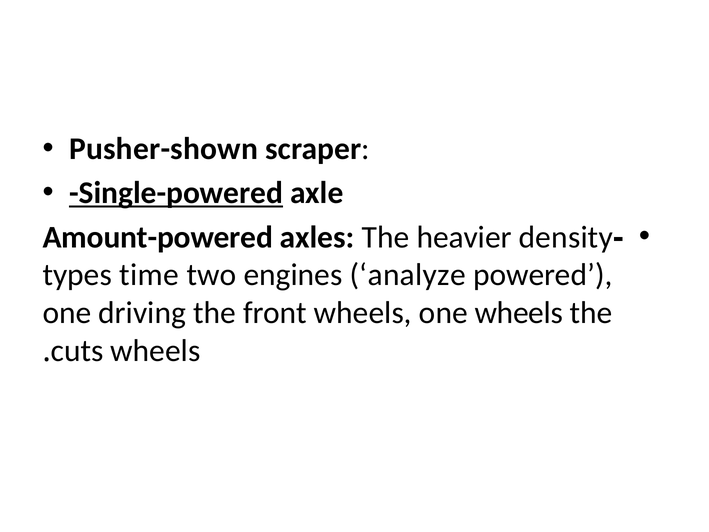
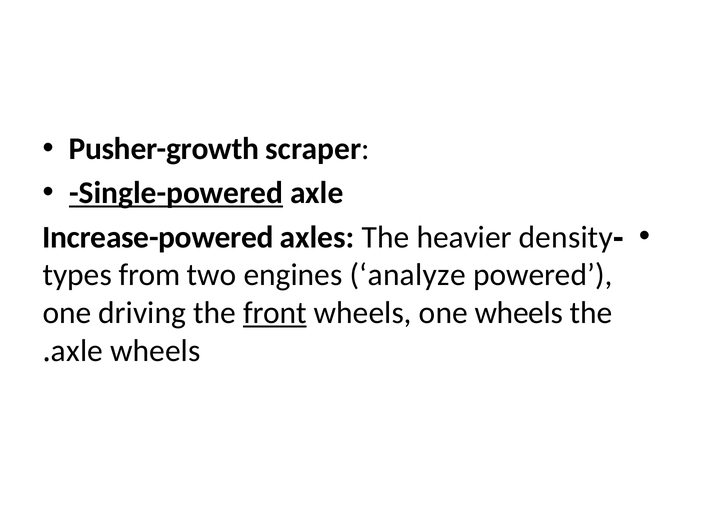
Pusher-shown: Pusher-shown -> Pusher-growth (164, 149)
Amount-powered: Amount-powered -> Increase-powered (158, 237)
time: time -> from (150, 275)
front underline: none -> present (275, 313)
cuts: cuts -> axle (77, 350)
